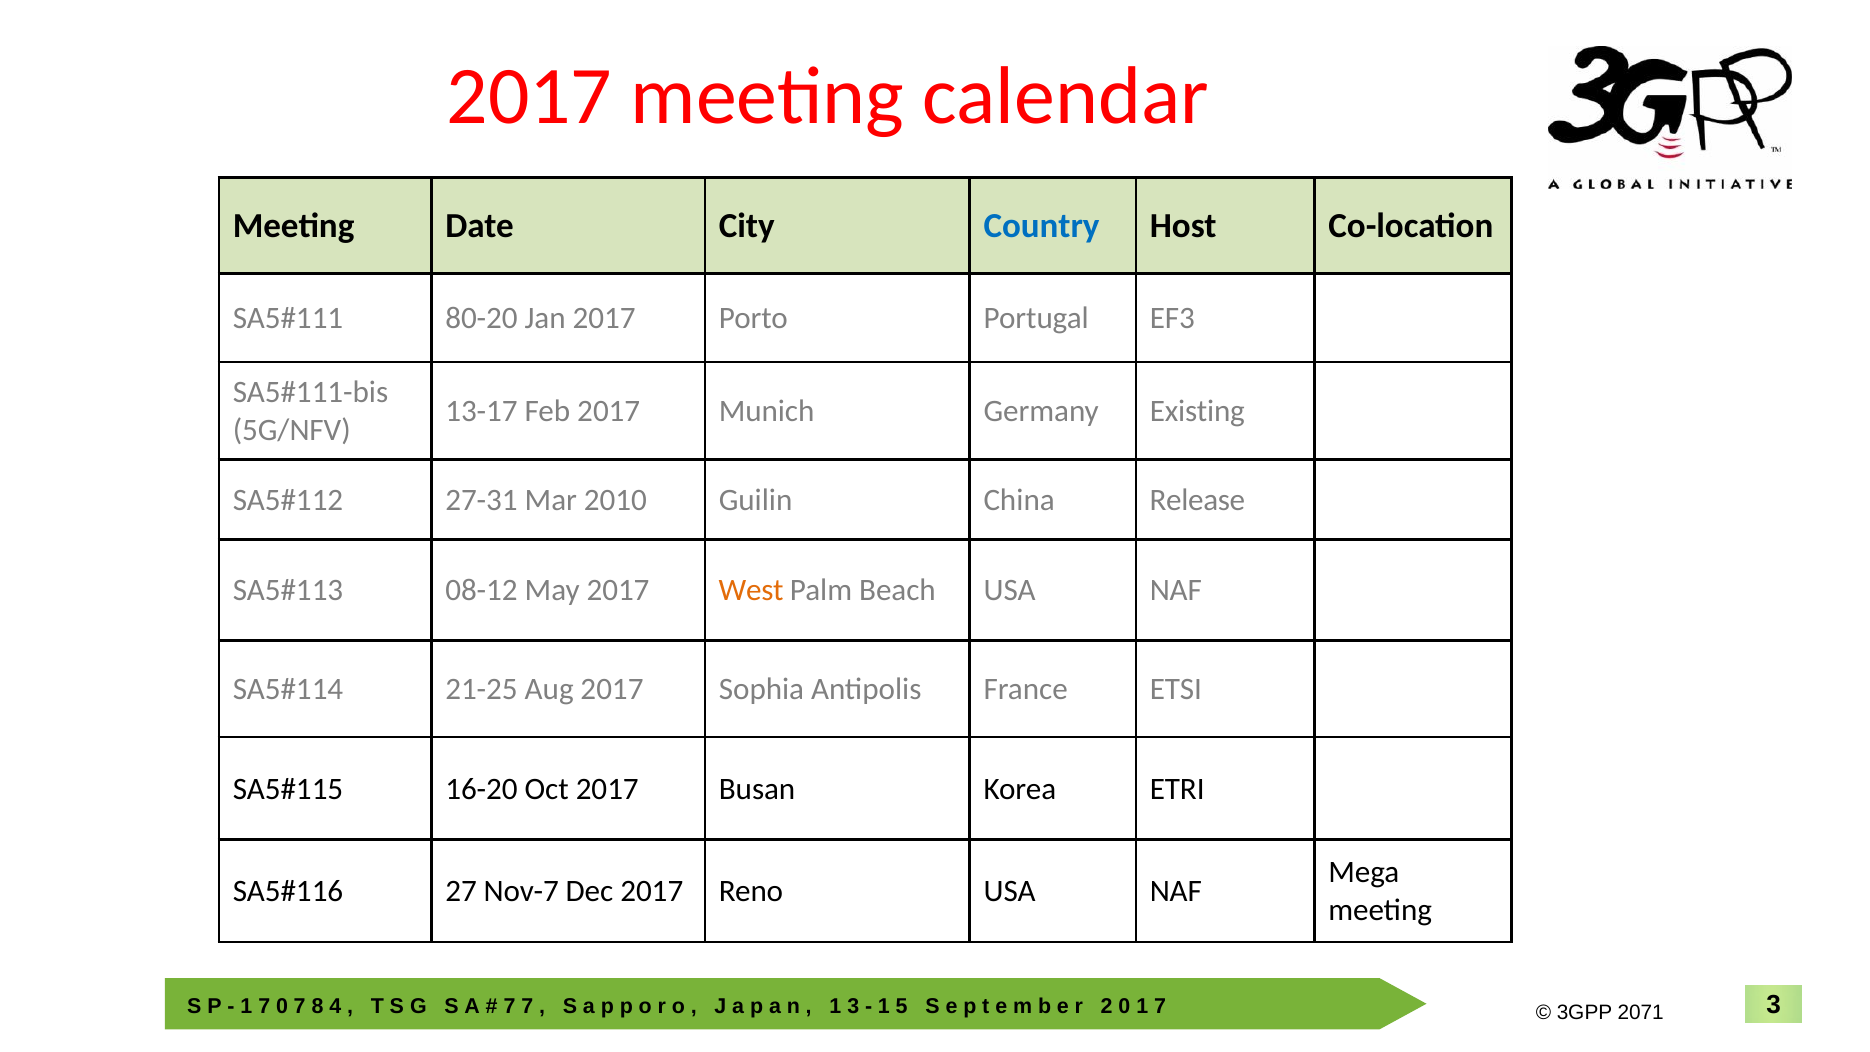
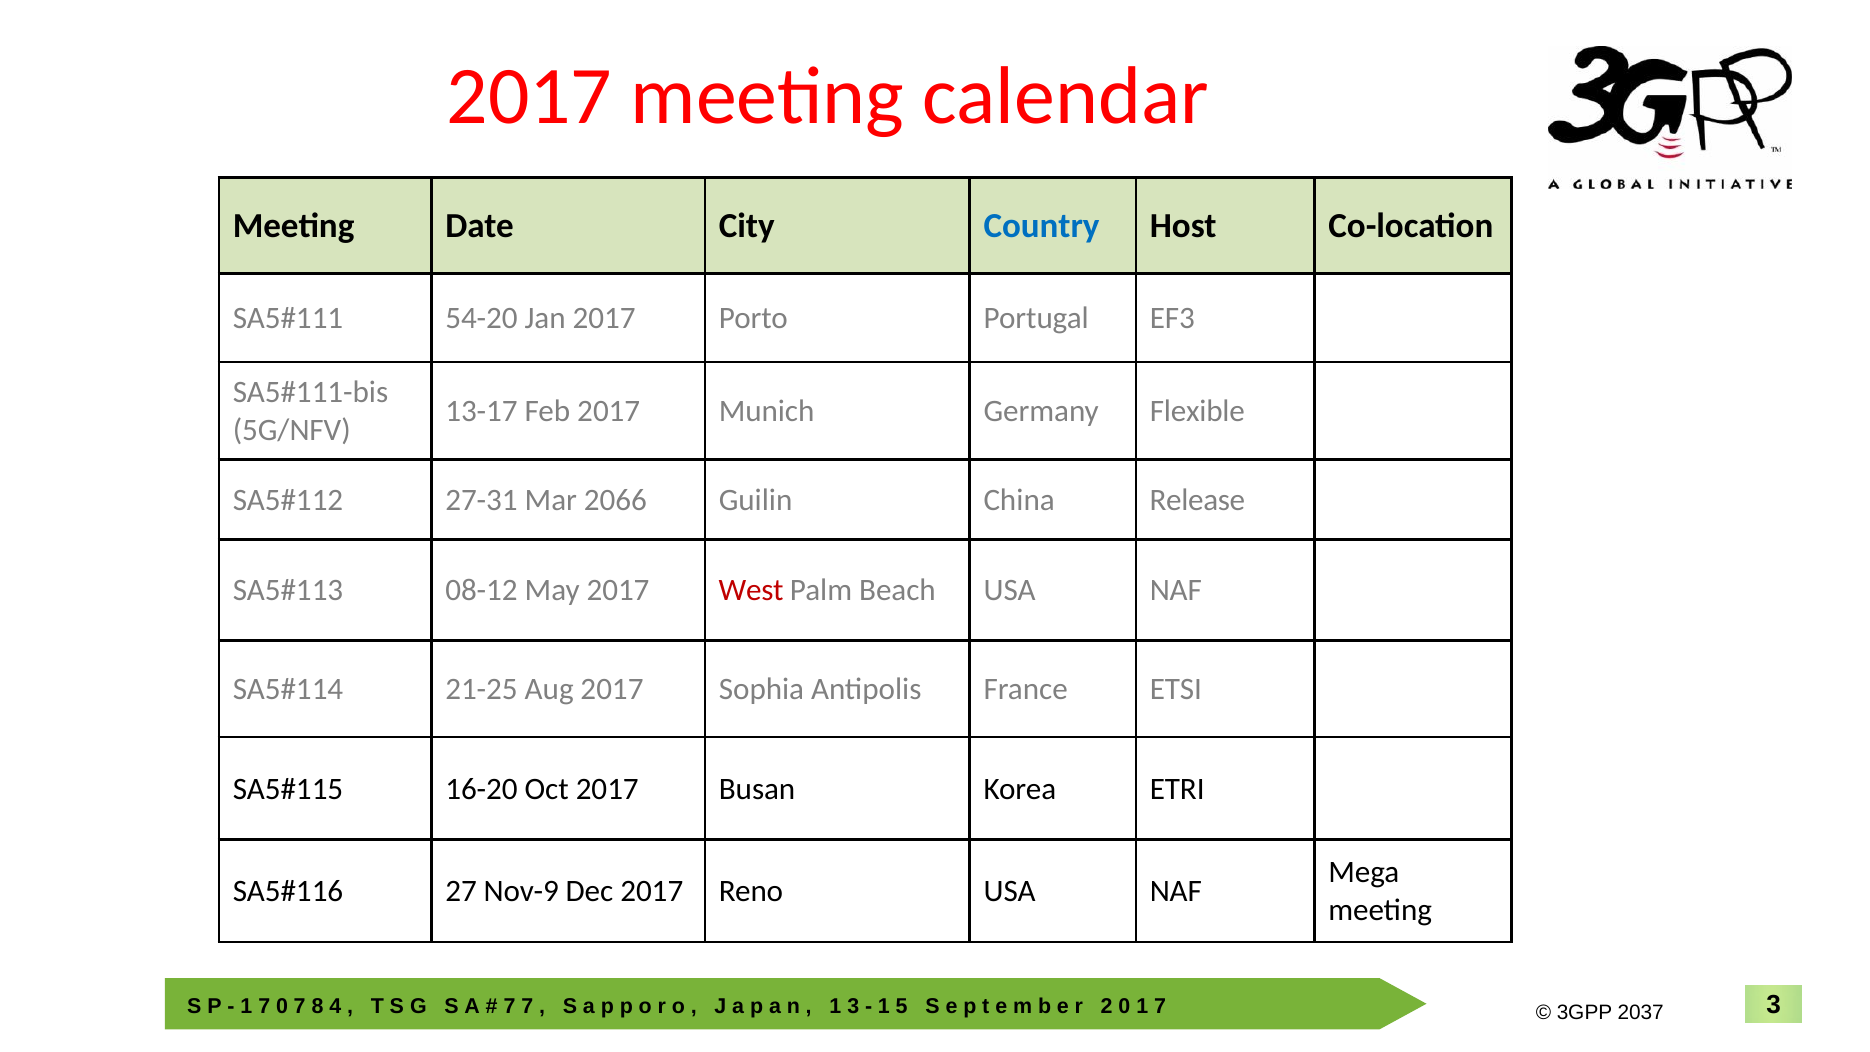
80-20: 80-20 -> 54-20 (482, 318)
Existing: Existing -> Flexible (1197, 411)
2010: 2010 -> 2066 (615, 500)
West colour: orange -> red (751, 590)
Nov-7: Nov-7 -> Nov-9 (521, 891)
2071: 2071 -> 2037 (1641, 1012)
